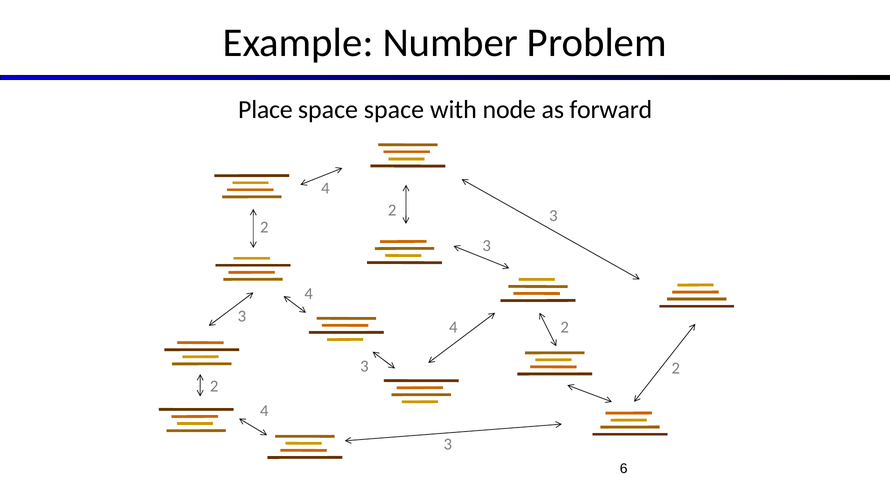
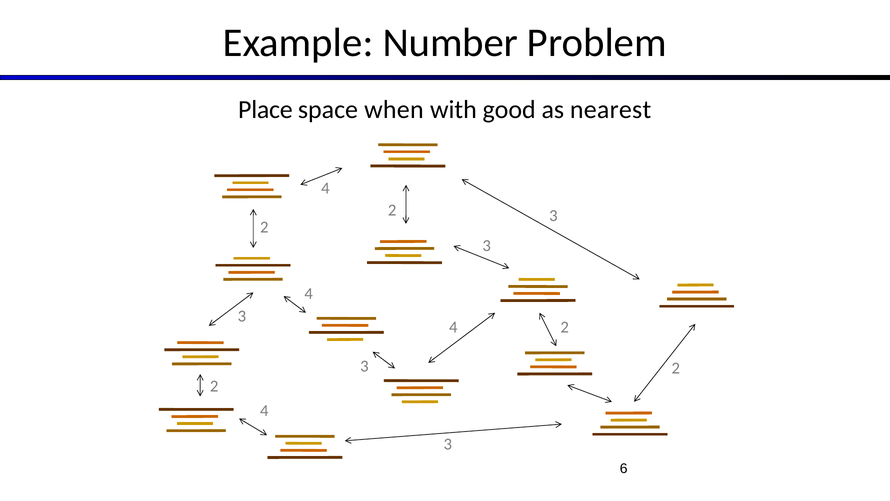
space space: space -> when (394, 110)
node: node -> good (509, 110)
forward: forward -> nearest (611, 110)
